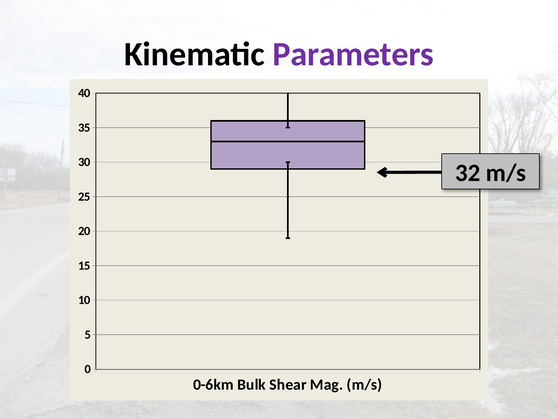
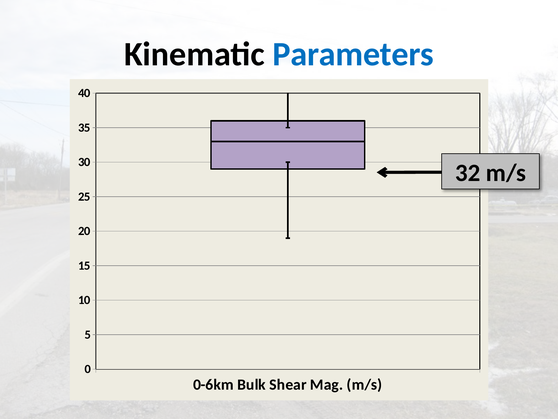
Parameters colour: purple -> blue (353, 54)
